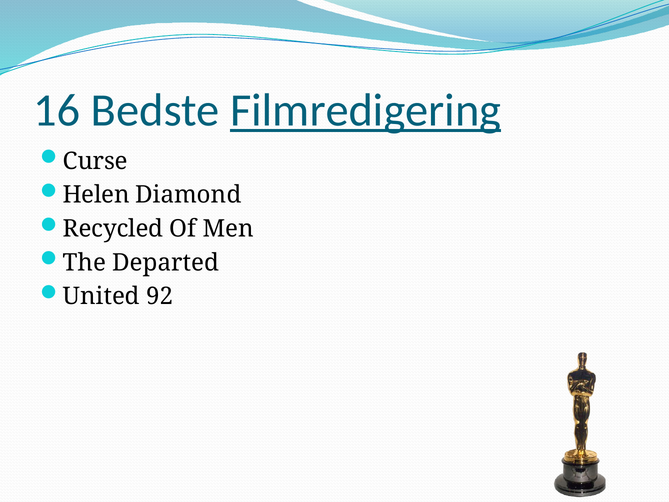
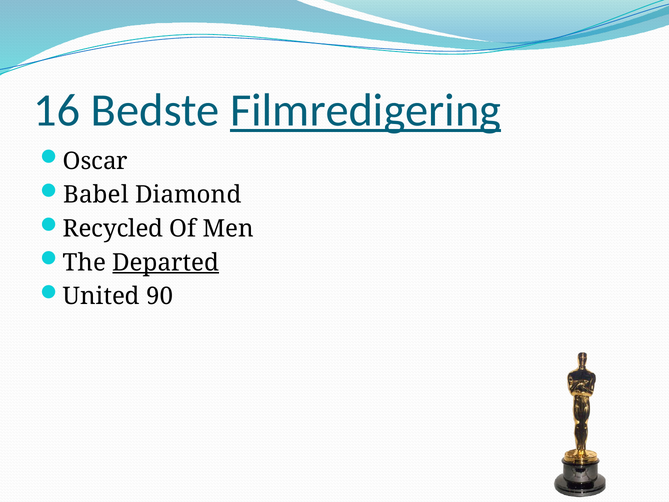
Curse: Curse -> Oscar (95, 161)
Helen: Helen -> Babel (96, 195)
Departed underline: none -> present (166, 262)
92: 92 -> 90 (160, 296)
